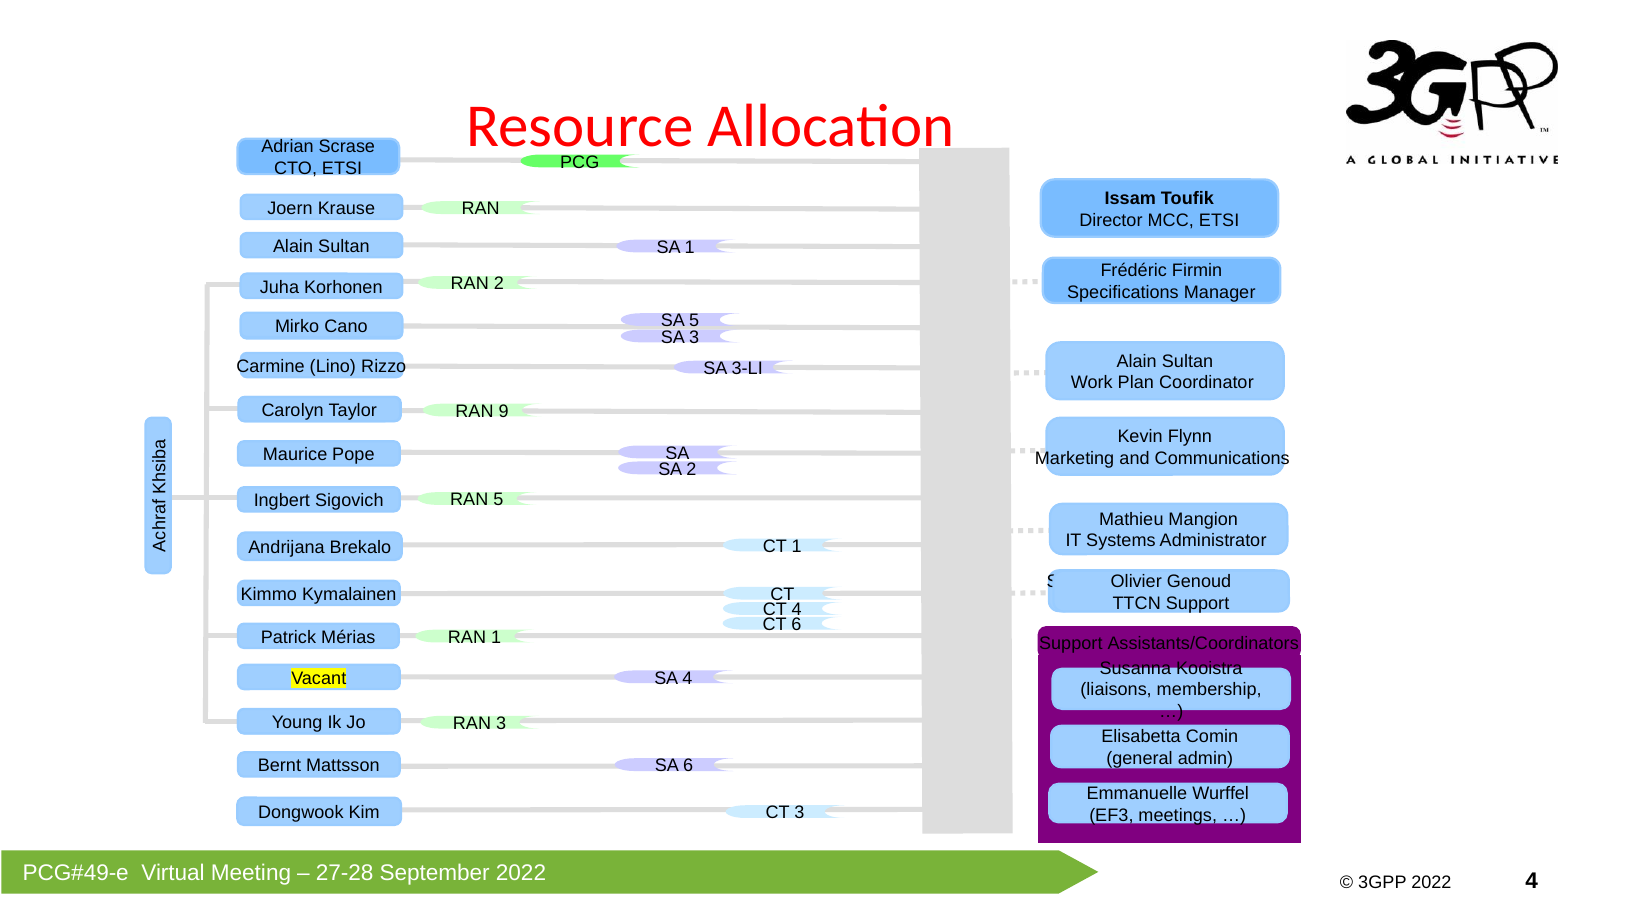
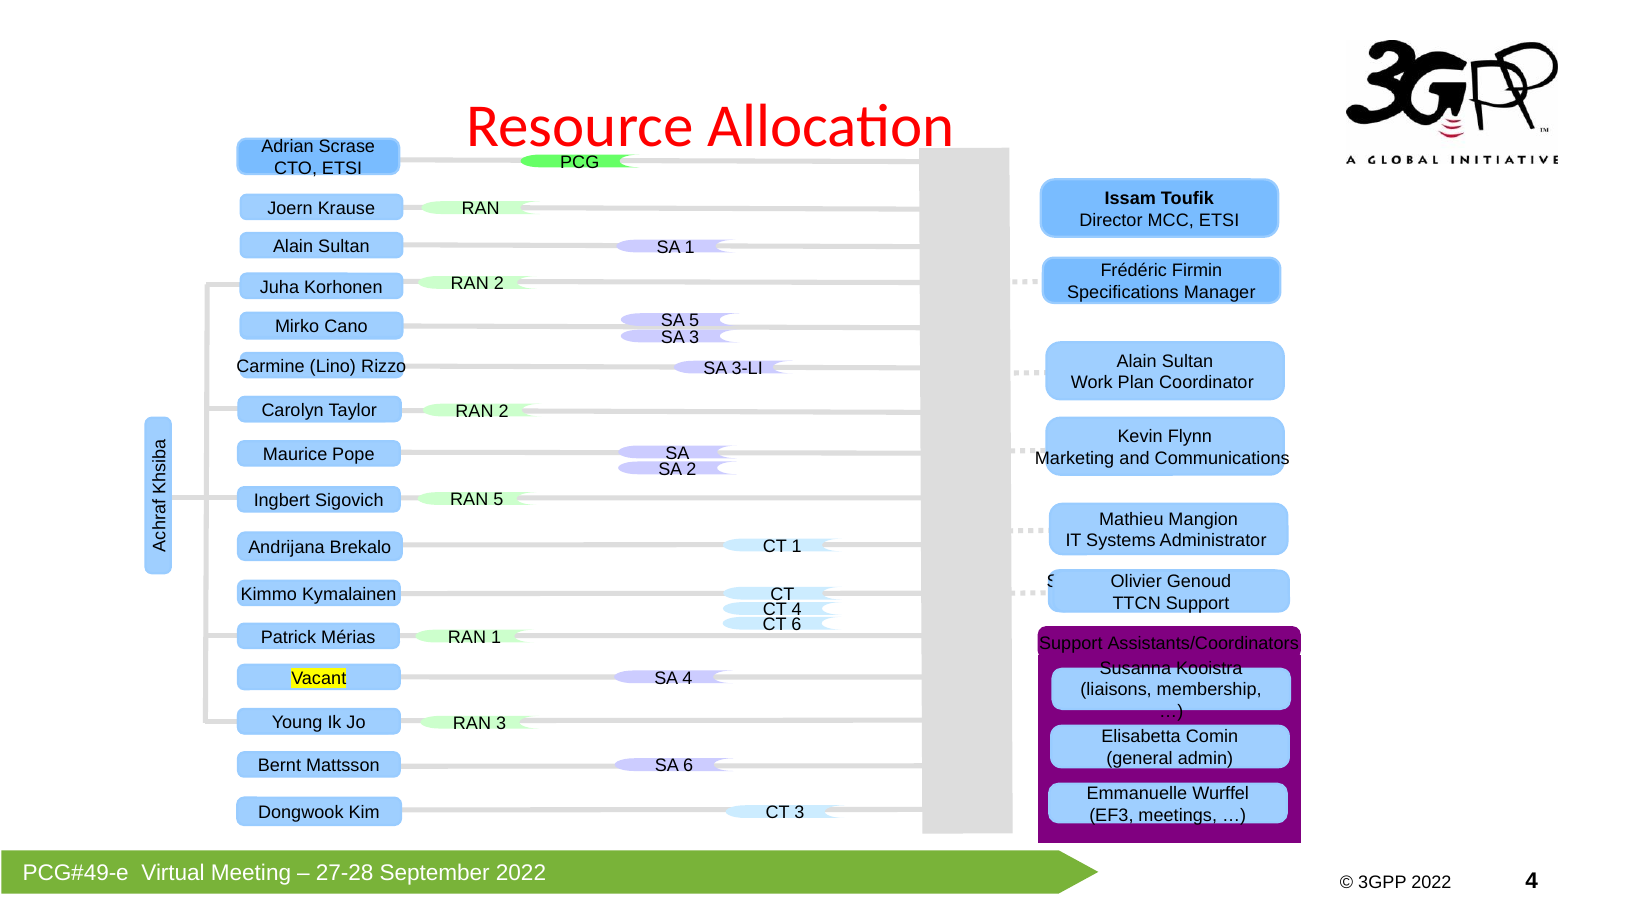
9: 9 -> 2 (504, 411)
